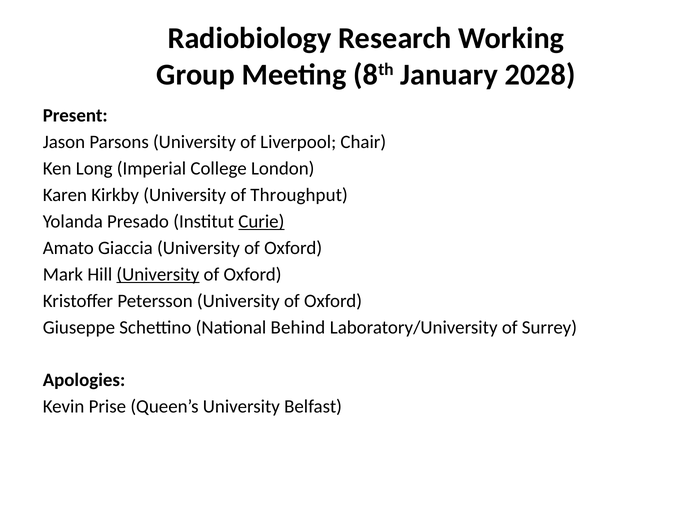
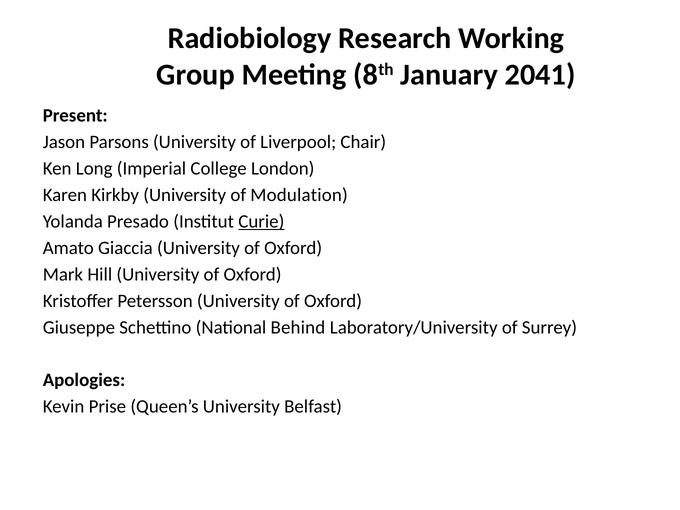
2028: 2028 -> 2041 (540, 75)
Throughput: Throughput -> Modulation (299, 195)
University underline: present -> none (158, 274)
